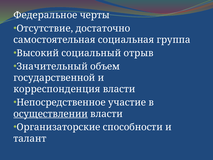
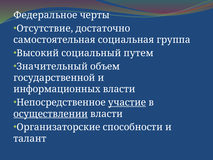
отрыв: отрыв -> путем (139, 53)
корреспонденция: корреспонденция -> информационных (57, 89)
участие underline: none -> present (127, 102)
